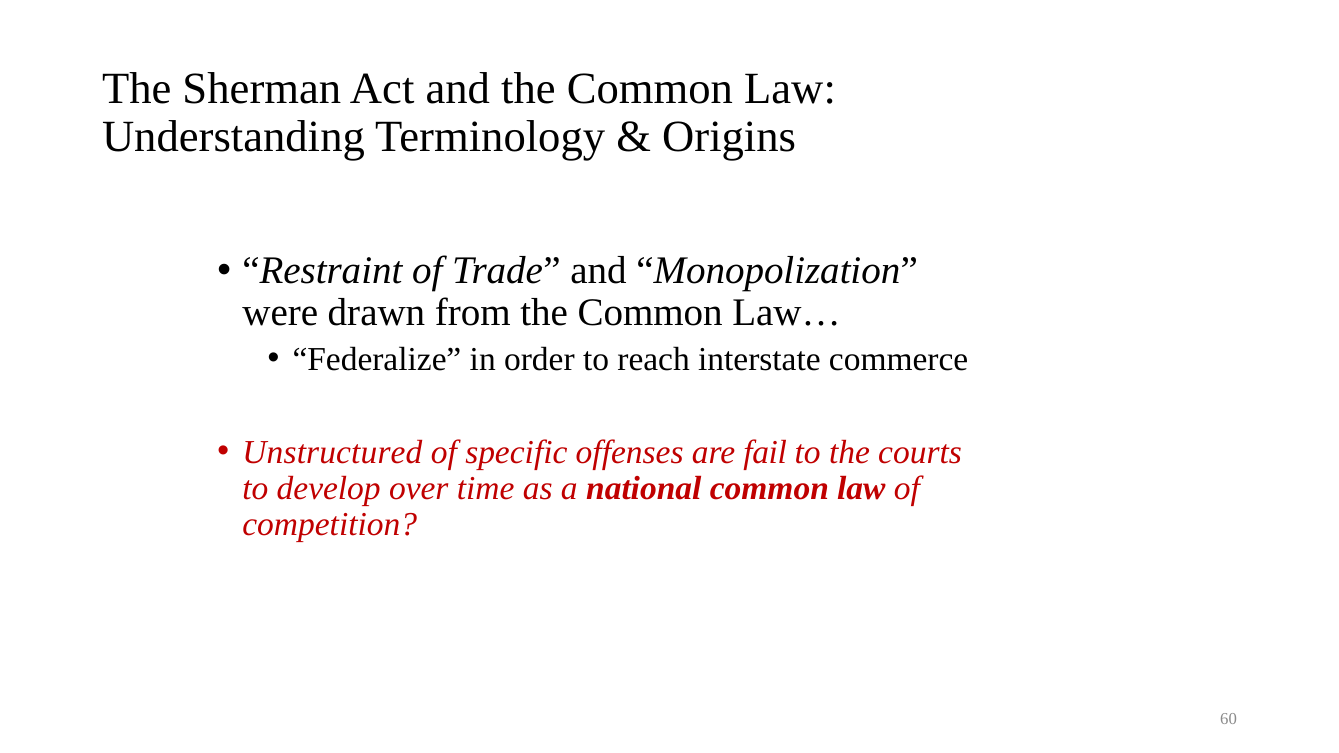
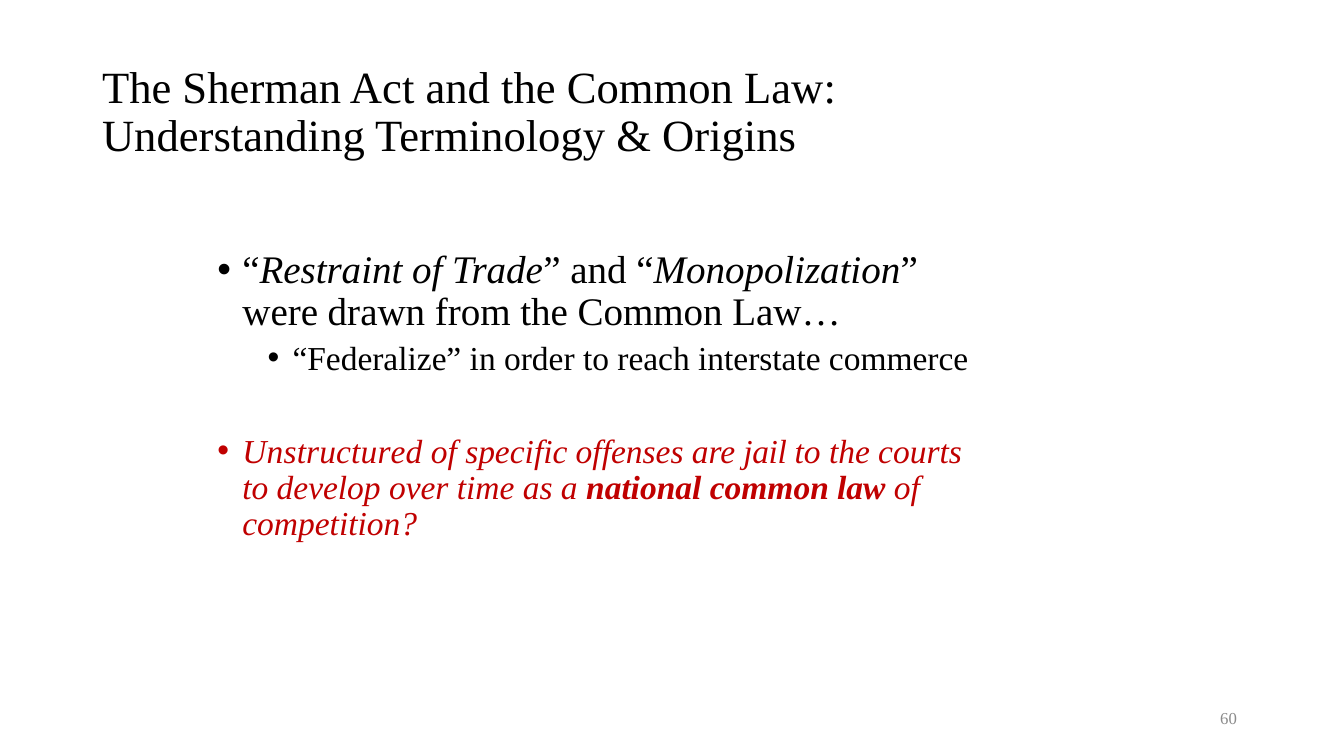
fail: fail -> jail (765, 452)
